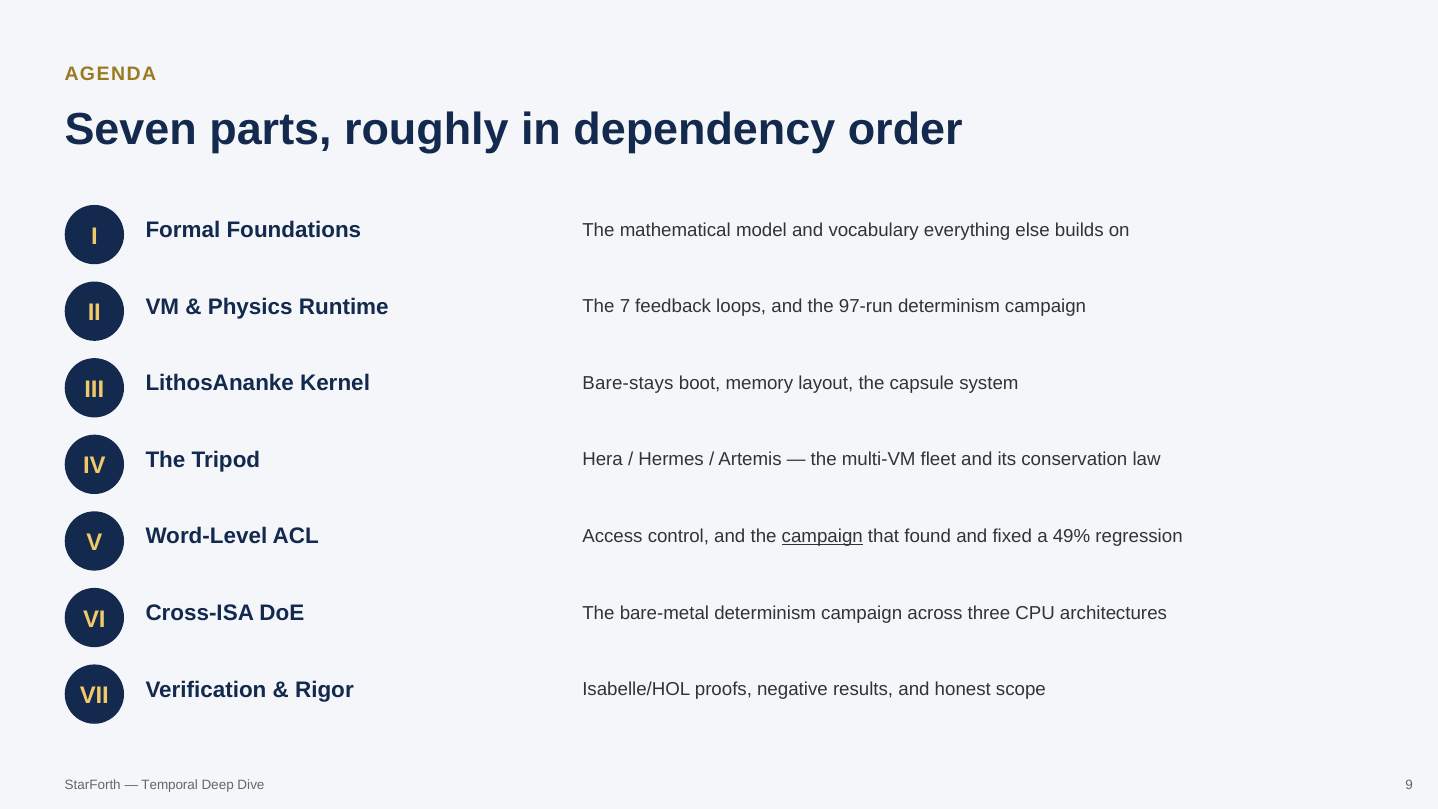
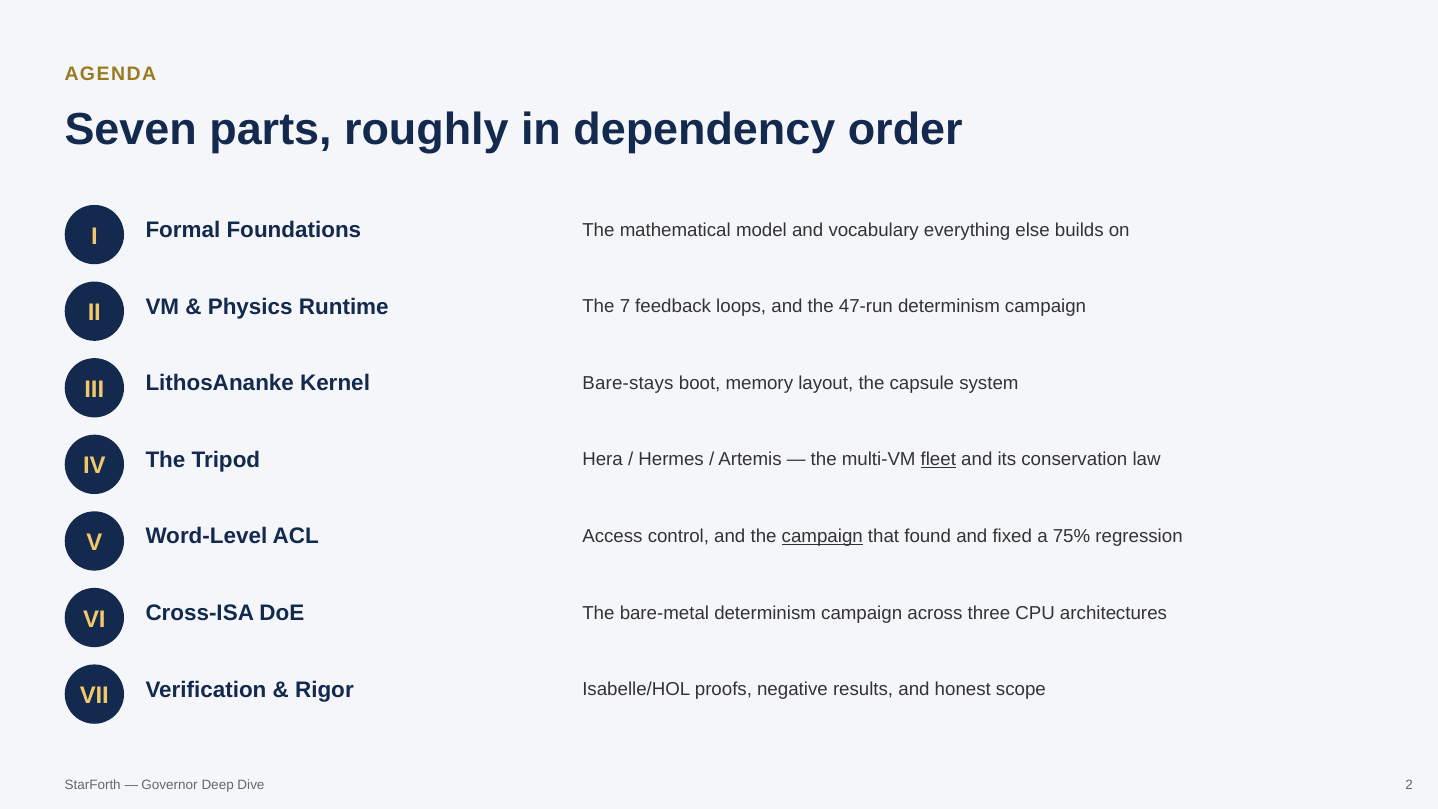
97-run: 97-run -> 47-run (866, 306)
fleet underline: none -> present (938, 460)
49%: 49% -> 75% (1072, 536)
Temporal: Temporal -> Governor (170, 785)
9: 9 -> 2 (1409, 785)
